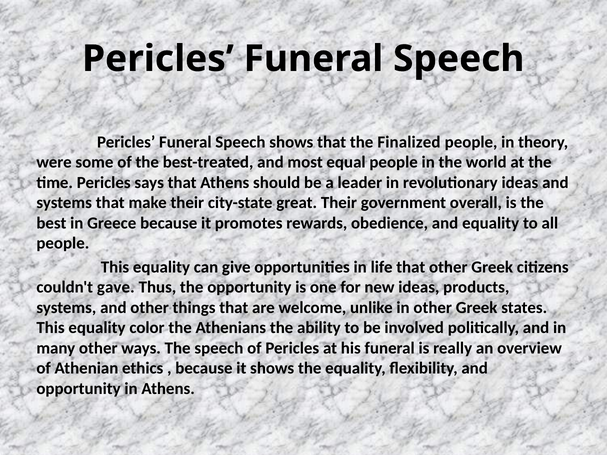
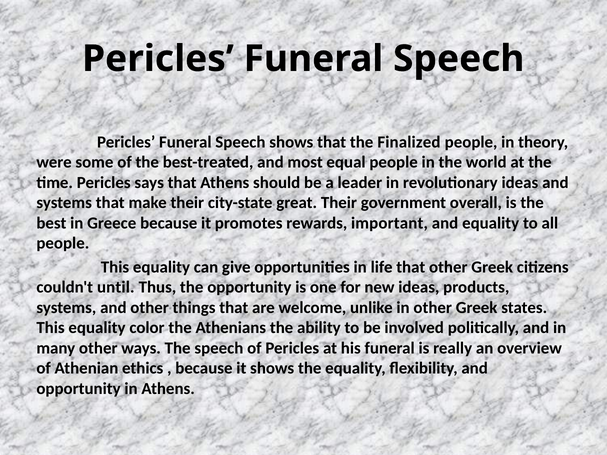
obedience: obedience -> important (389, 223)
gave: gave -> until (116, 287)
